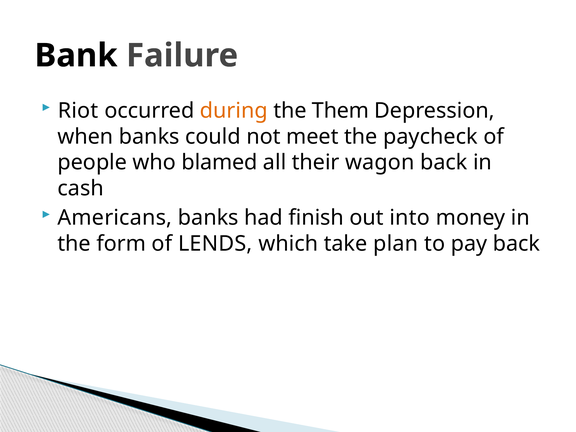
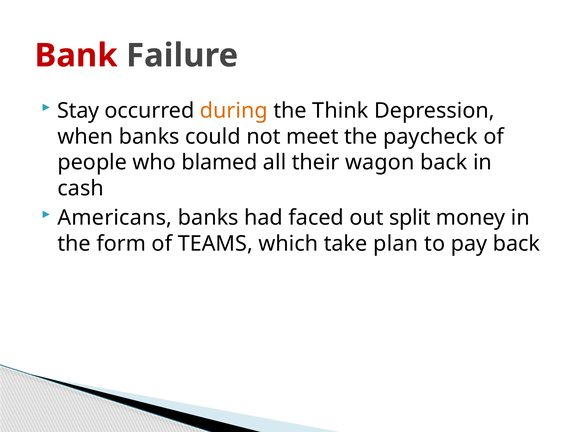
Bank colour: black -> red (76, 56)
Riot: Riot -> Stay (78, 111)
Them: Them -> Think (340, 111)
finish: finish -> faced (316, 218)
into: into -> split (410, 218)
LENDS: LENDS -> TEAMS (215, 244)
